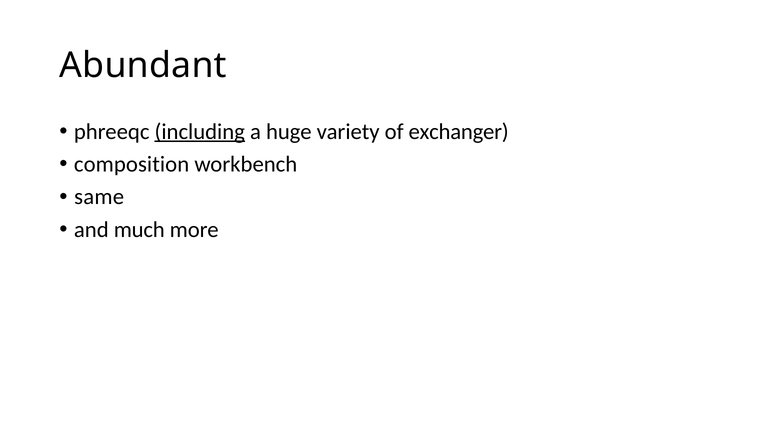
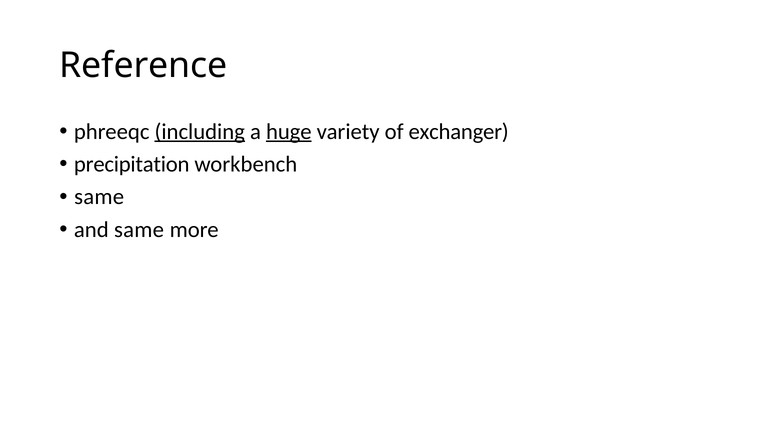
Abundant: Abundant -> Reference (143, 65)
huge underline: none -> present (289, 132)
composition: composition -> precipitation (132, 164)
and much: much -> same (139, 230)
